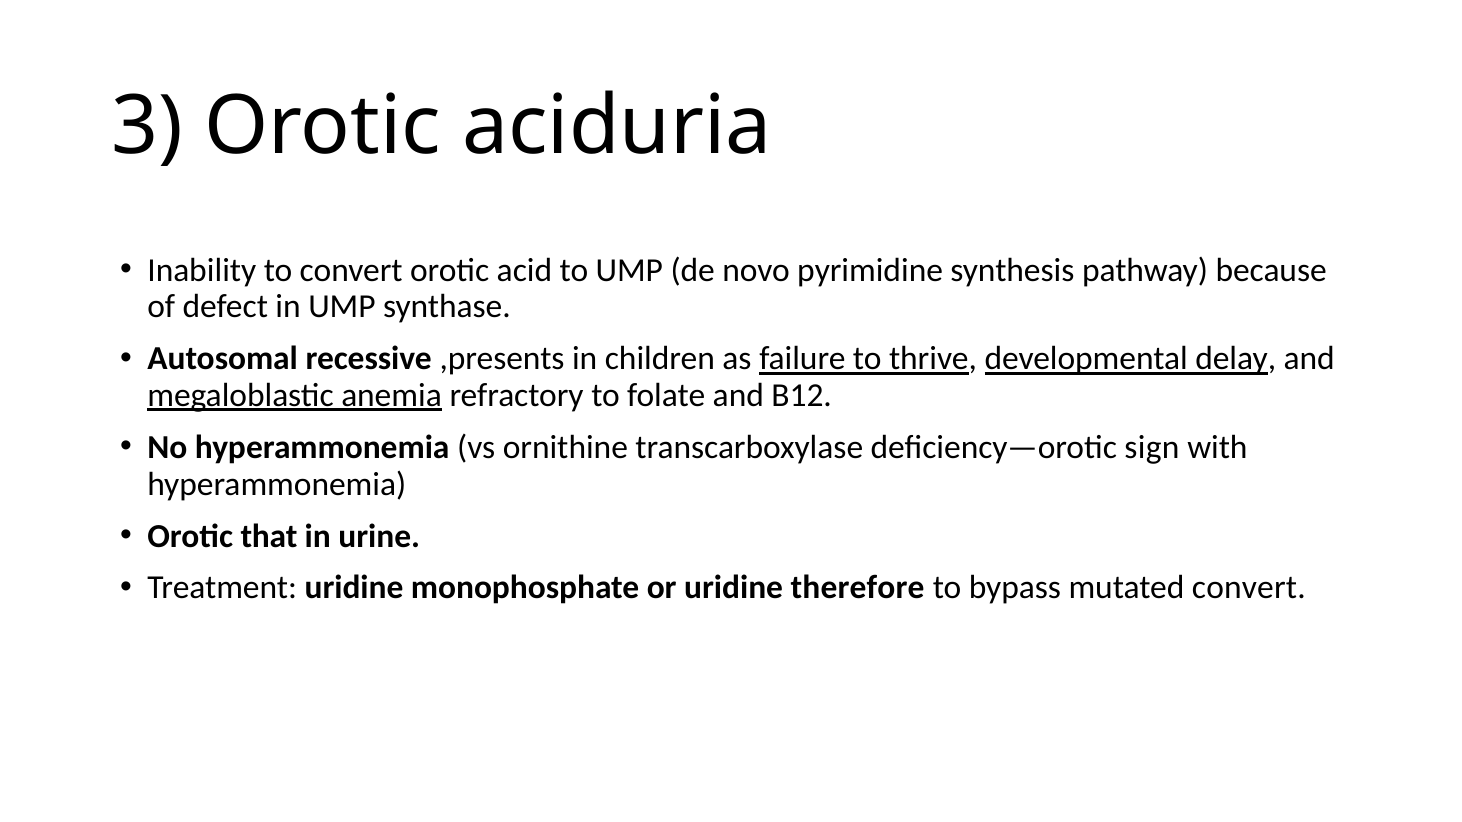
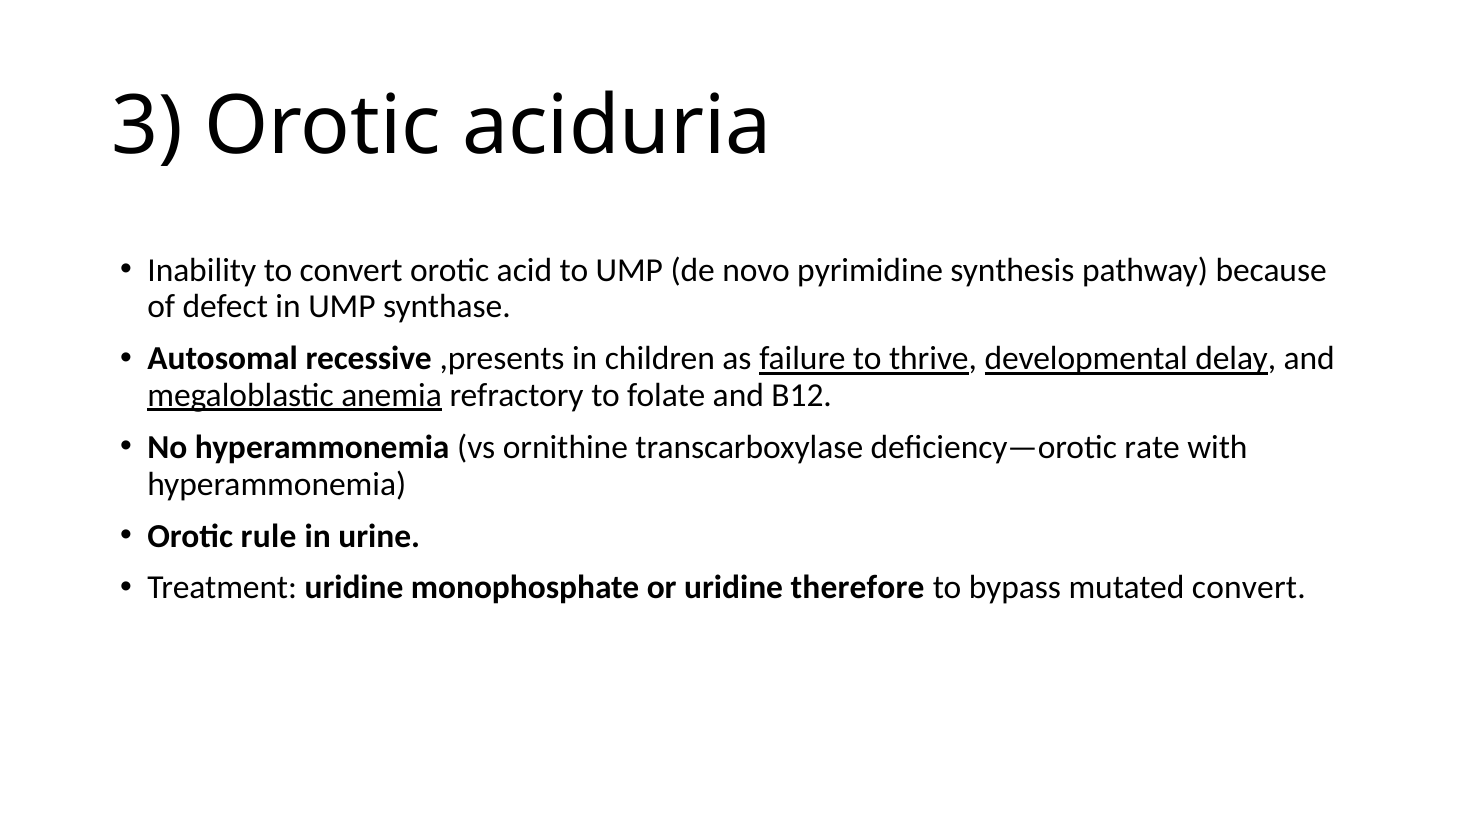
sign: sign -> rate (1152, 448)
that: that -> rule (269, 536)
